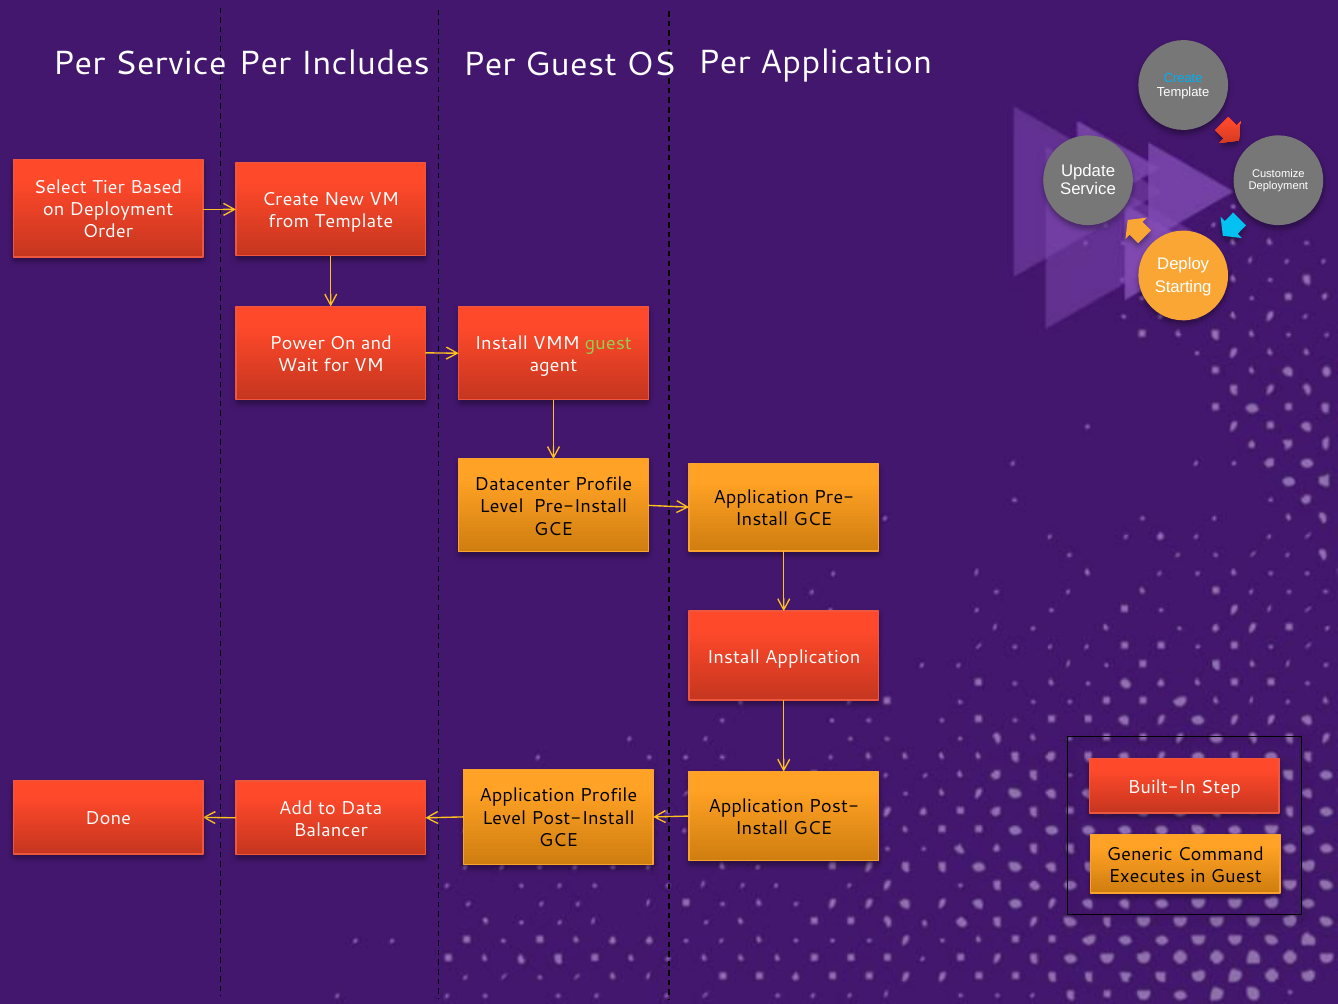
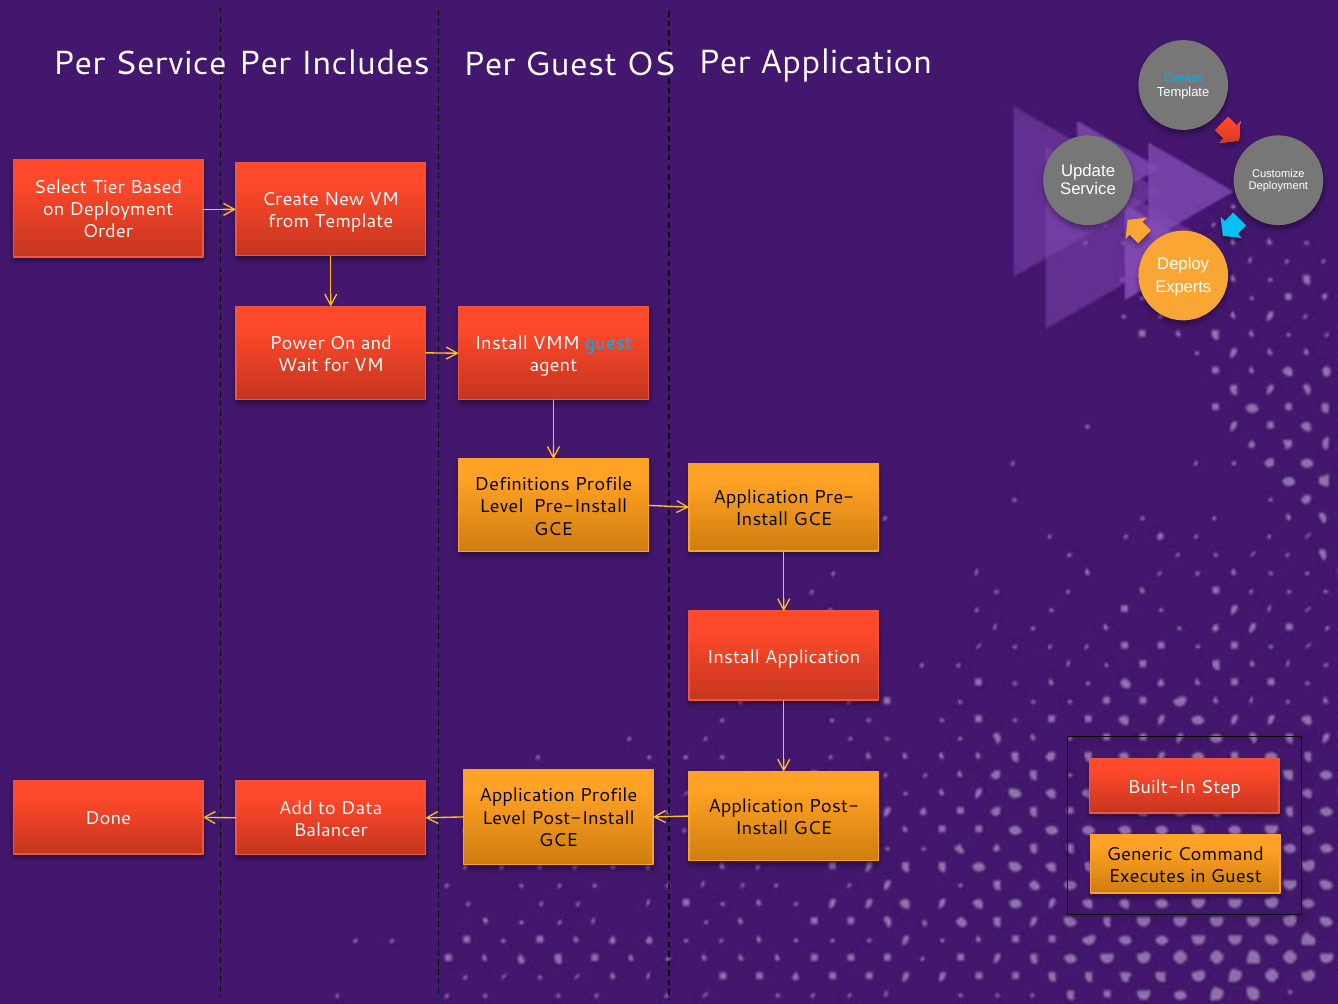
Starting: Starting -> Experts (1183, 287)
guest colour: light green -> light blue (608, 343)
Datacenter: Datacenter -> Definitions (522, 484)
